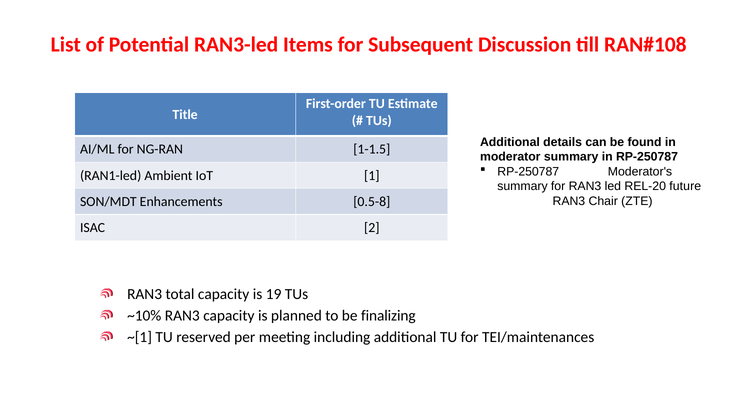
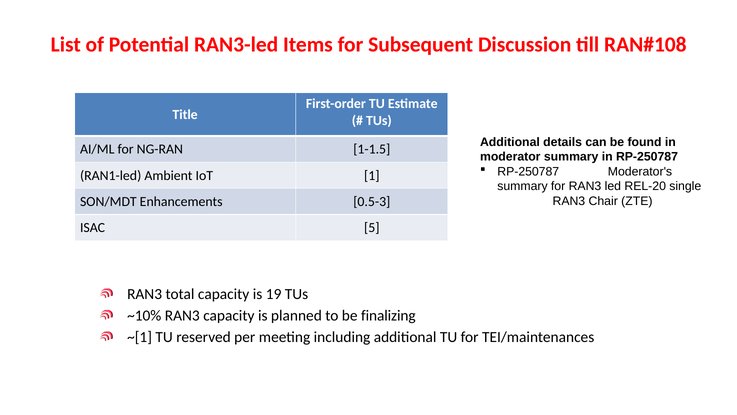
future: future -> single (685, 186)
0.5-8: 0.5-8 -> 0.5-3 (372, 201)
2: 2 -> 5 (372, 227)
